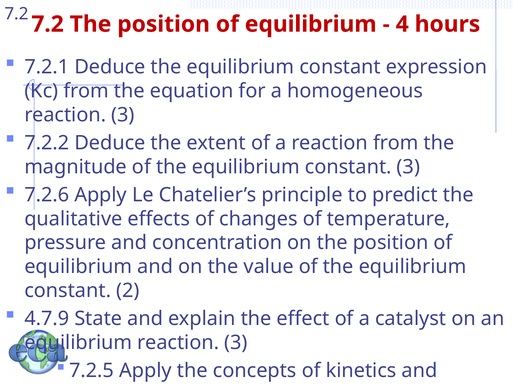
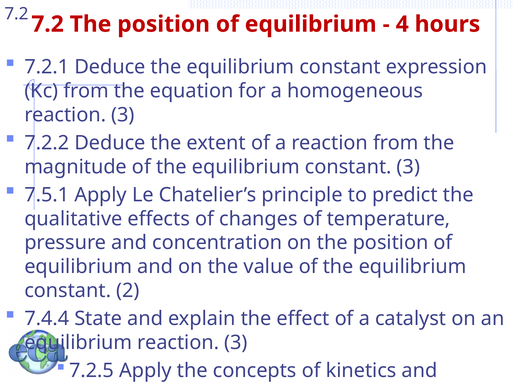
7.2.6: 7.2.6 -> 7.5.1 (47, 195)
4.7.9: 4.7.9 -> 7.4.4 (47, 318)
